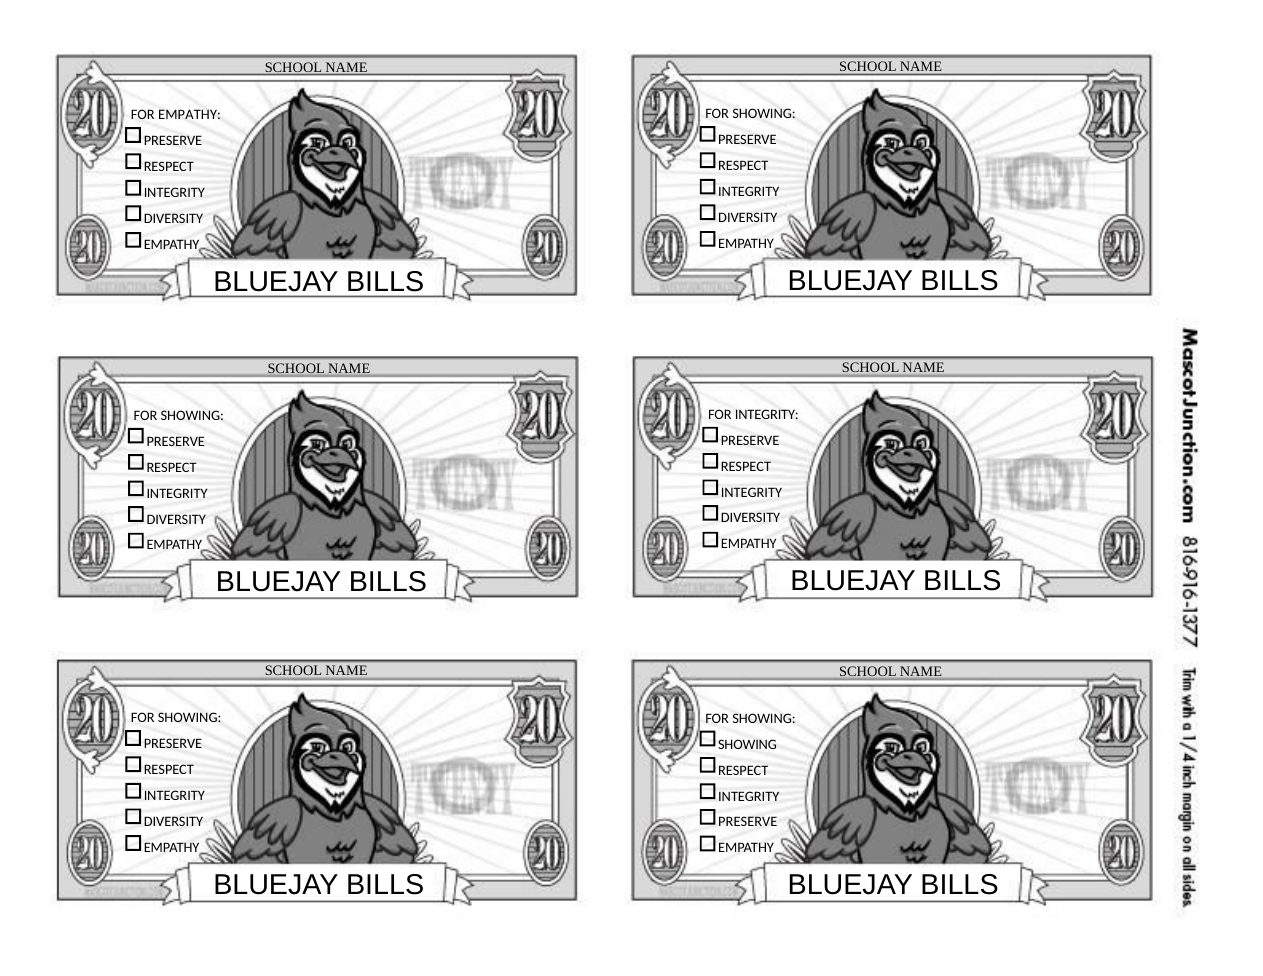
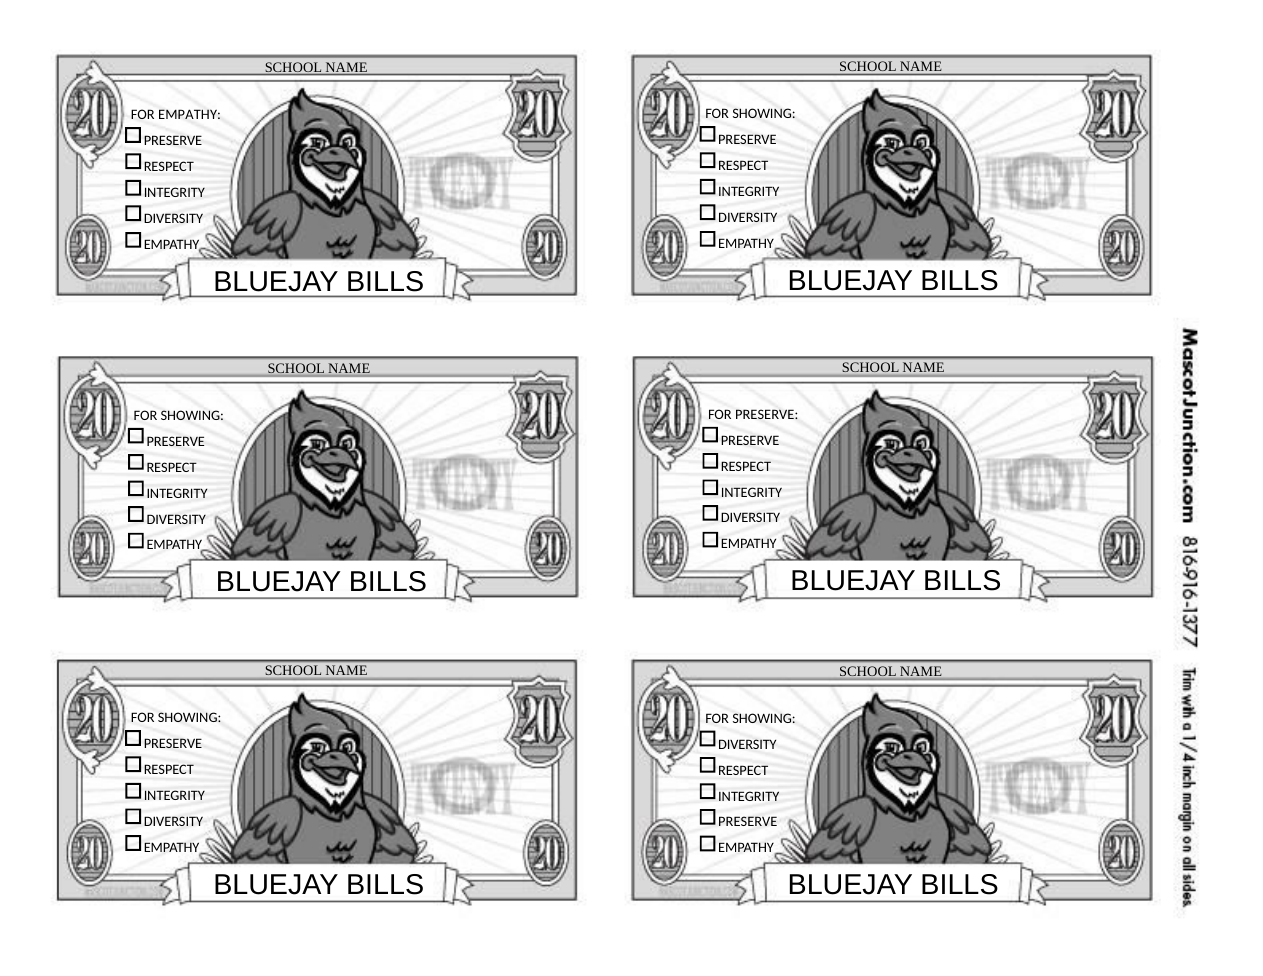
FOR INTEGRITY: INTEGRITY -> PRESERVE (767, 415)
SHOWING: SHOWING -> DIVERSITY (747, 744)
